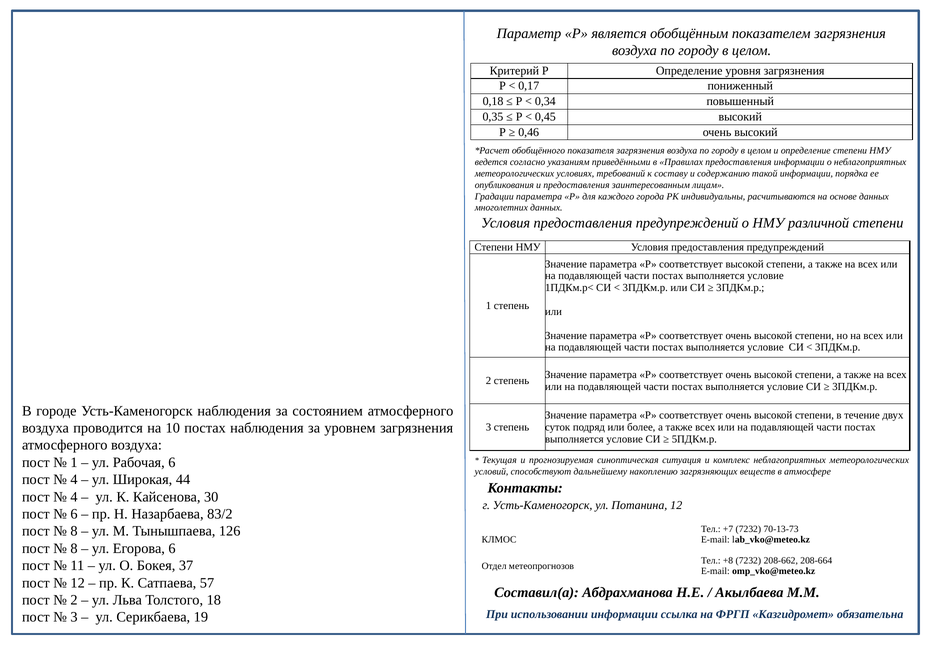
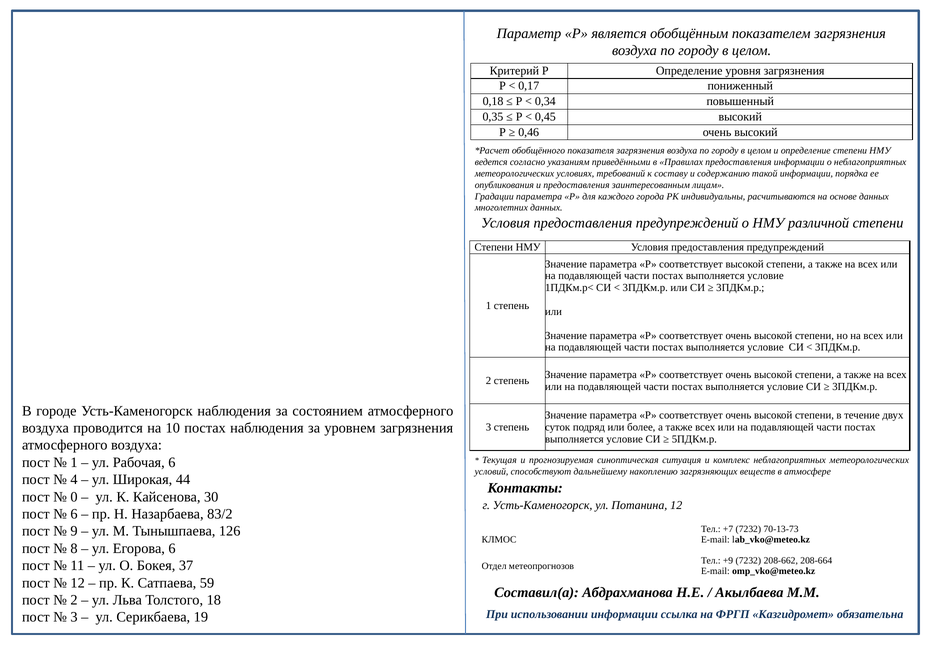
4: 4 -> 0 (74, 496)
8: 8 -> 9 (74, 531)
+8: +8 -> +9 (728, 560)
57: 57 -> 59 (207, 582)
